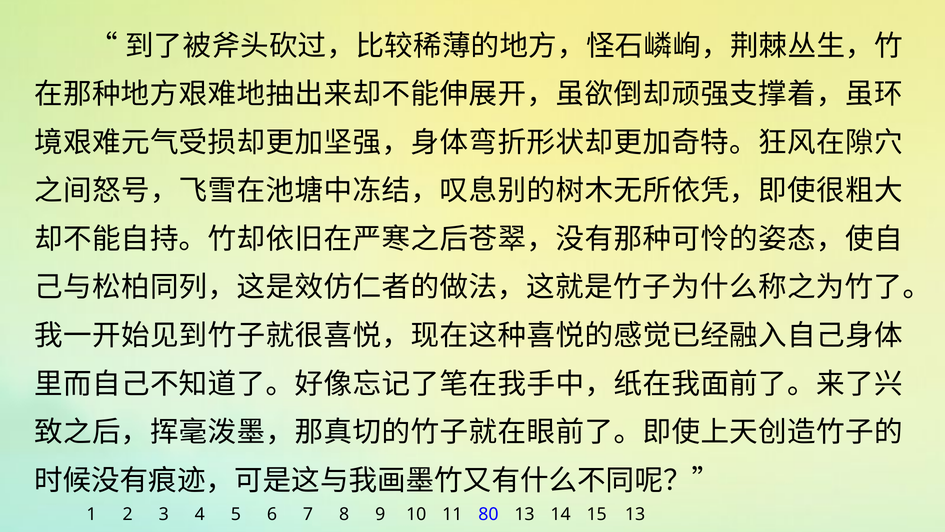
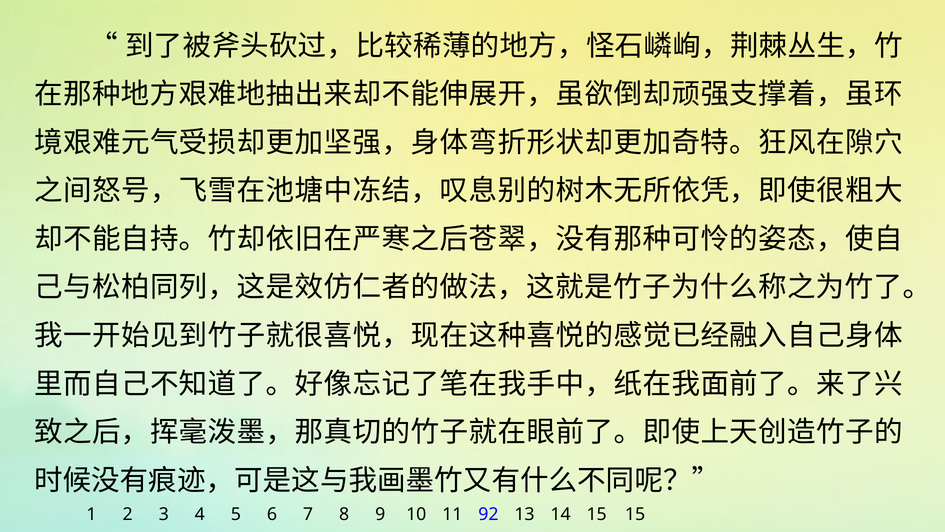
80: 80 -> 92 (488, 514)
15 13: 13 -> 15 (635, 514)
